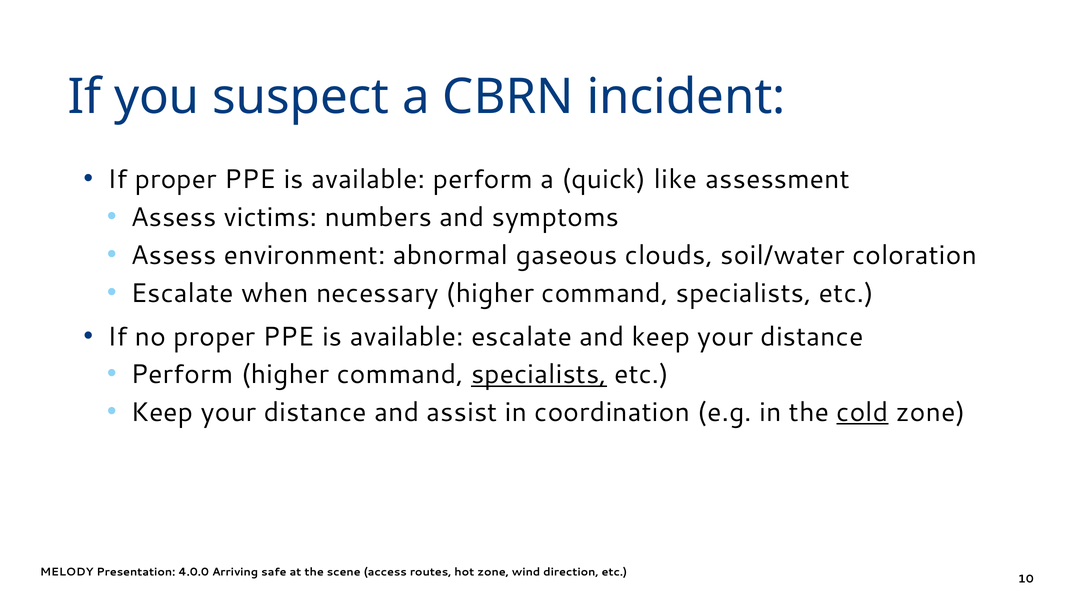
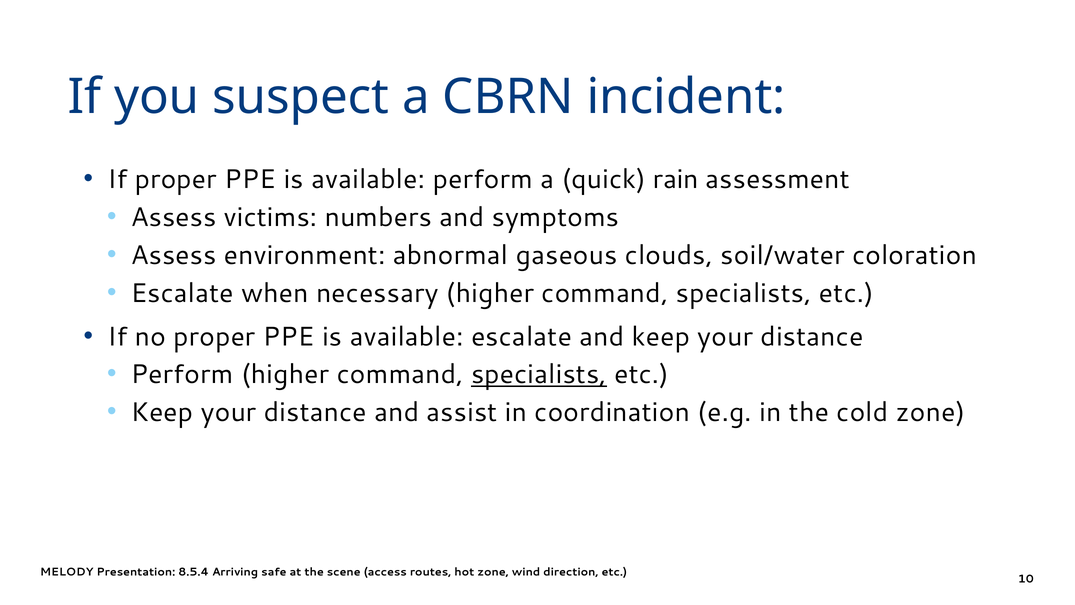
like: like -> rain (676, 180)
cold underline: present -> none (862, 412)
4.0.0: 4.0.0 -> 8.5.4 (194, 572)
